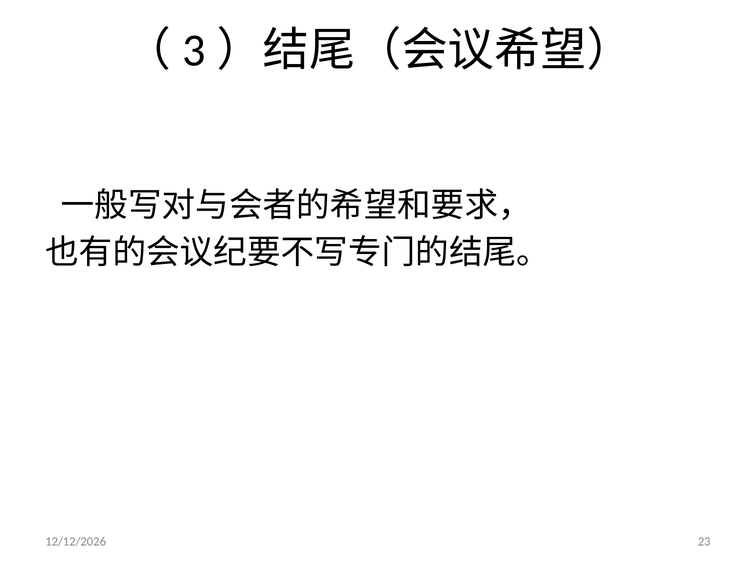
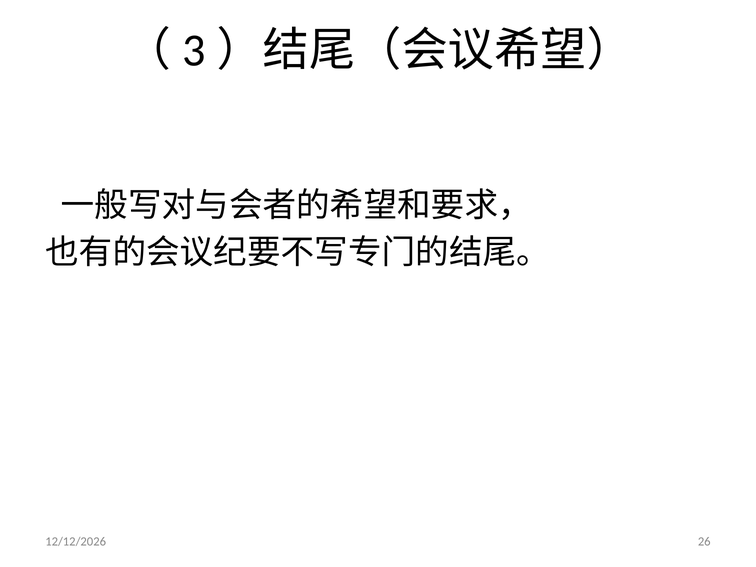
23: 23 -> 26 (704, 541)
